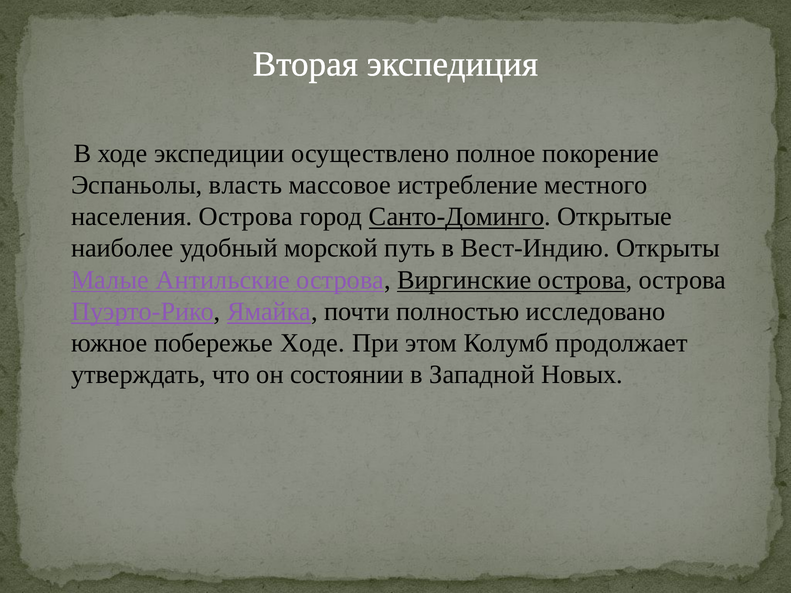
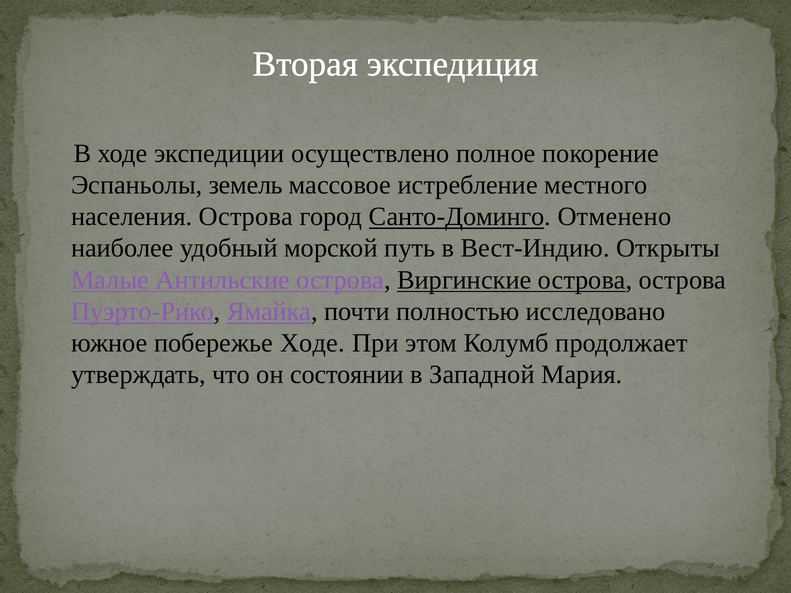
власть: власть -> земель (246, 185)
Открытые: Открытые -> Отменено (615, 217)
Новых: Новых -> Мария (582, 375)
